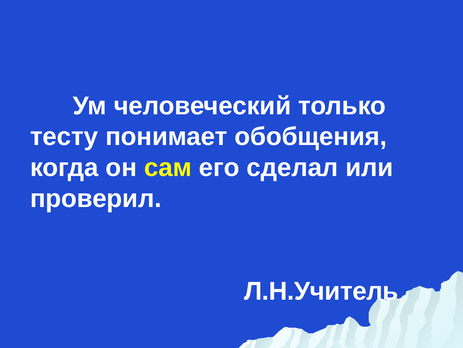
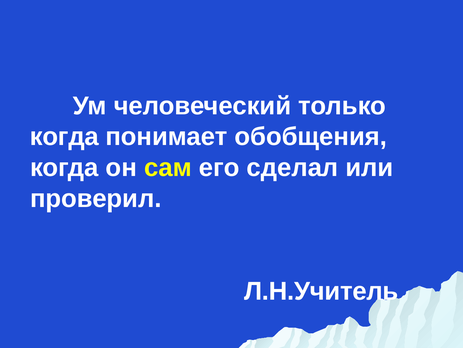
тесту: тесту -> когда (64, 136)
